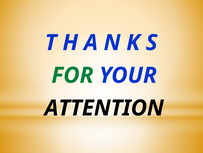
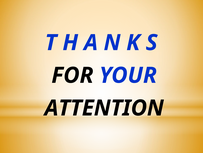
FOR colour: green -> black (72, 75)
